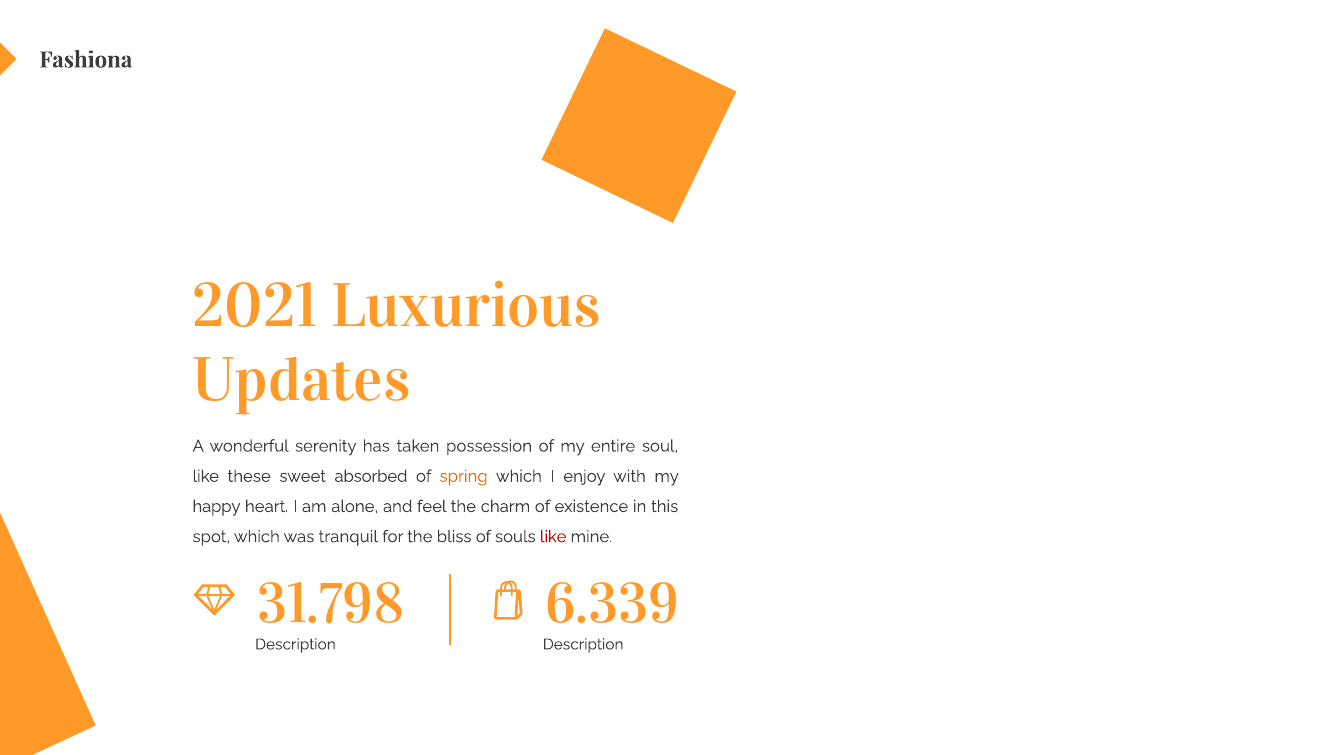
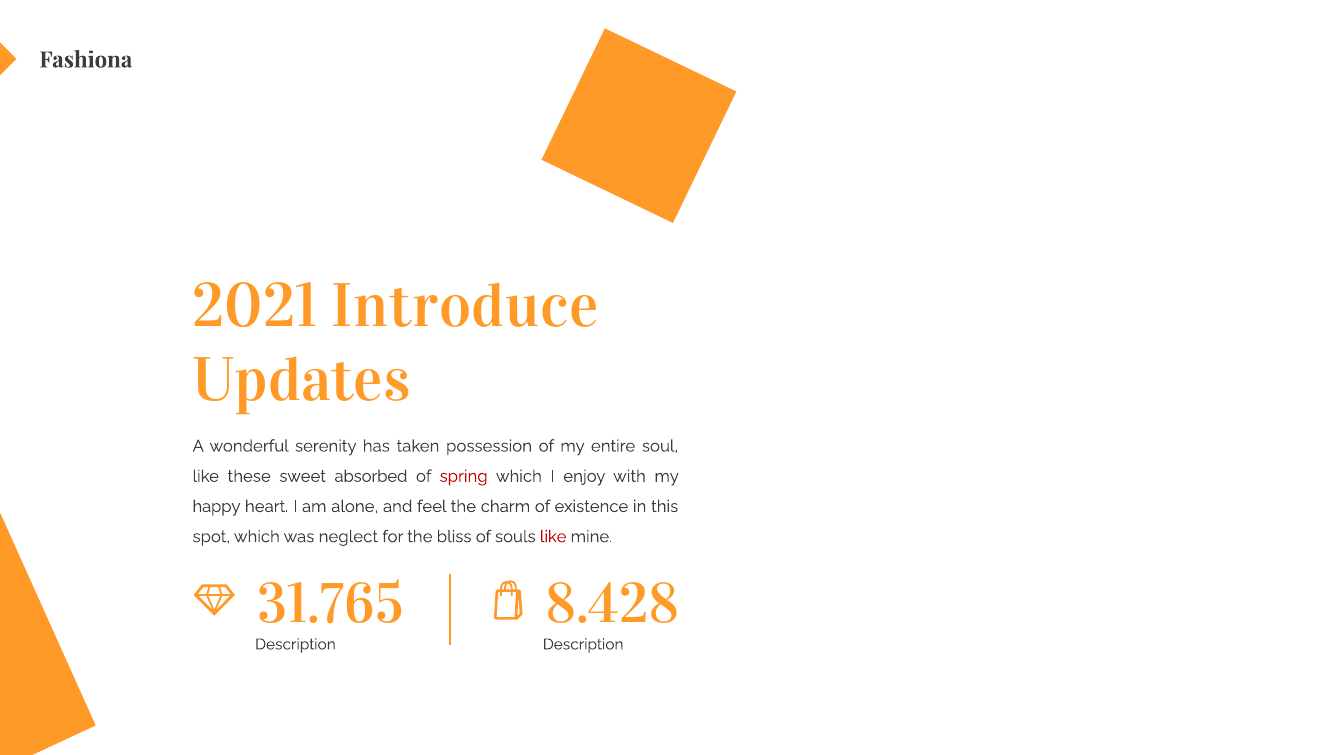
Luxurious: Luxurious -> Introduce (465, 306)
spring colour: orange -> red (464, 476)
tranquil: tranquil -> neglect (348, 537)
31.798: 31.798 -> 31.765 (330, 604)
6.339: 6.339 -> 8.428 (612, 604)
